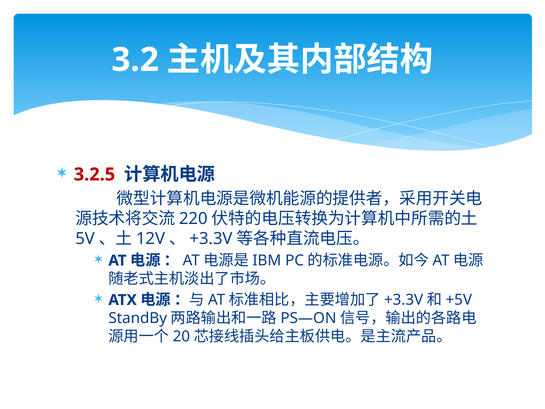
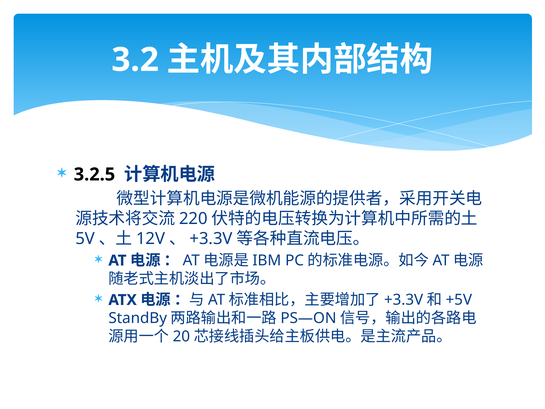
3.2.5 colour: red -> black (94, 174)
